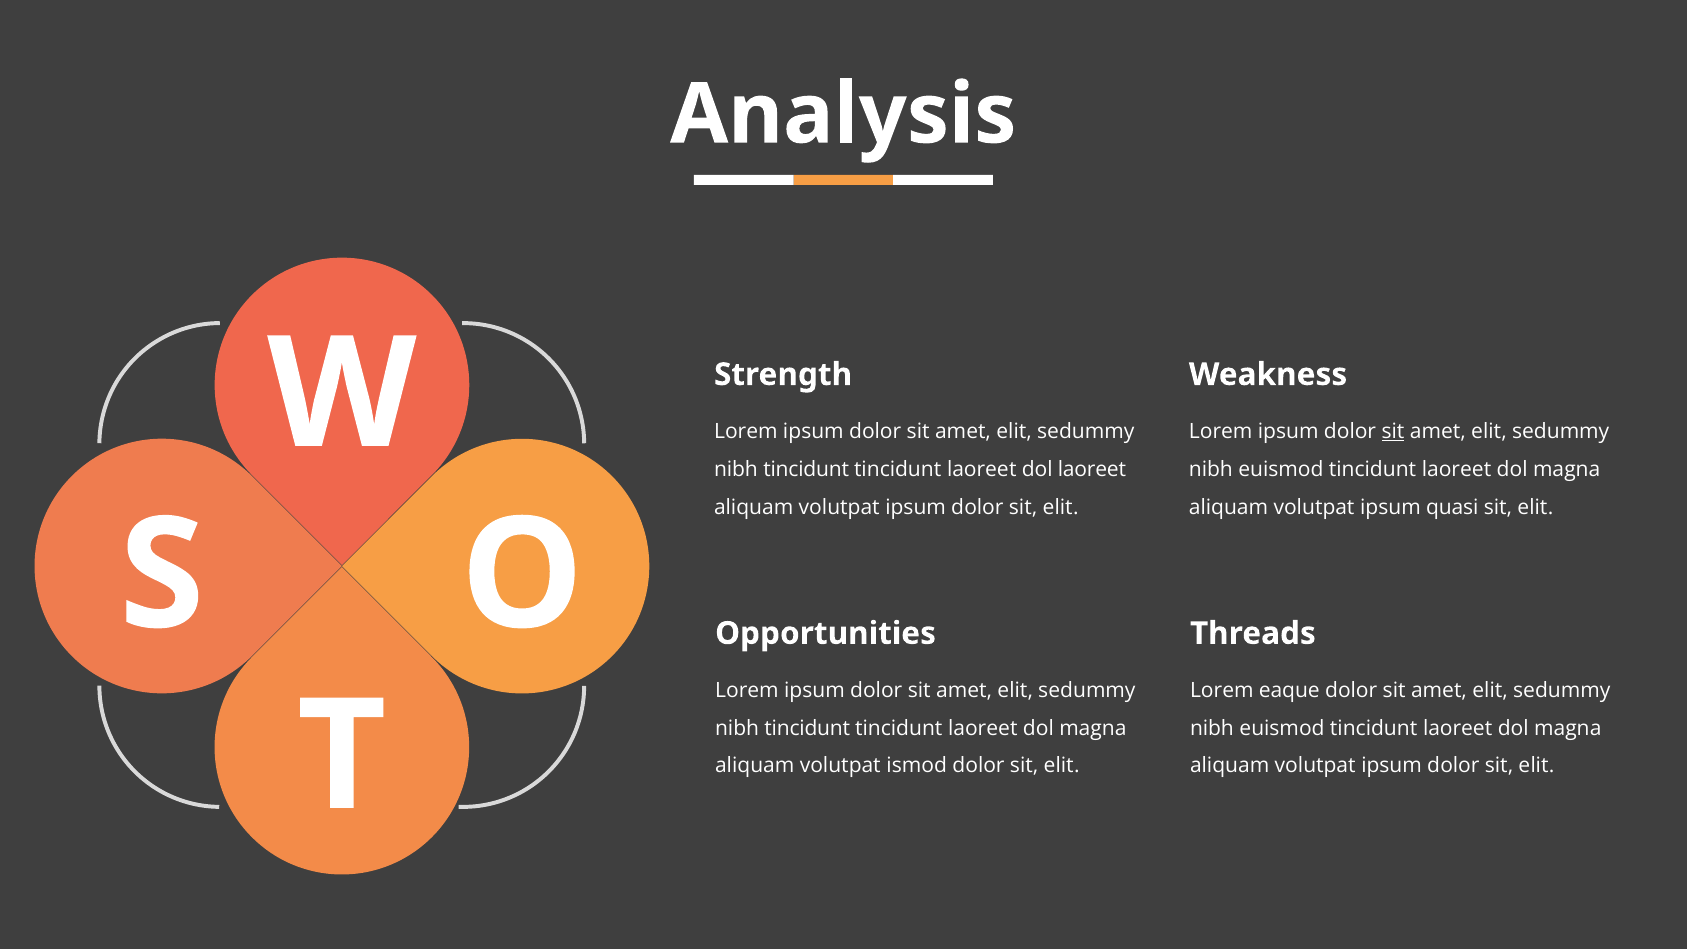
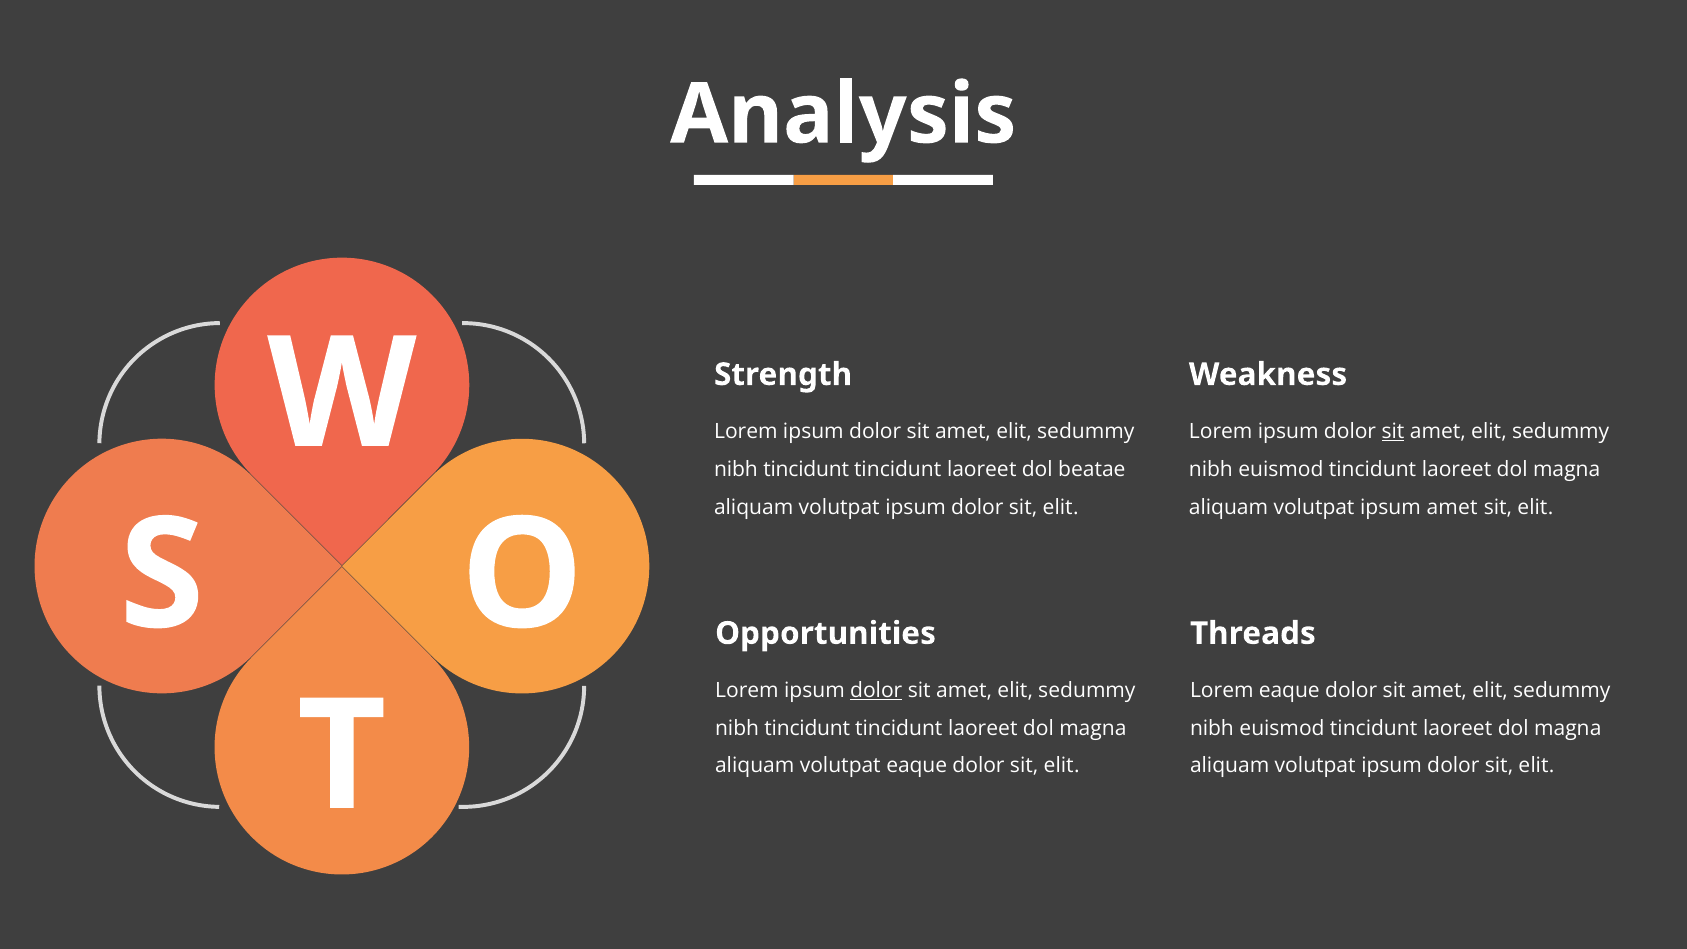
dol laoreet: laoreet -> beatae (1092, 469)
ipsum quasi: quasi -> amet (1452, 507)
dolor underline: none -> present (876, 690)
volutpat ismod: ismod -> eaque (917, 766)
